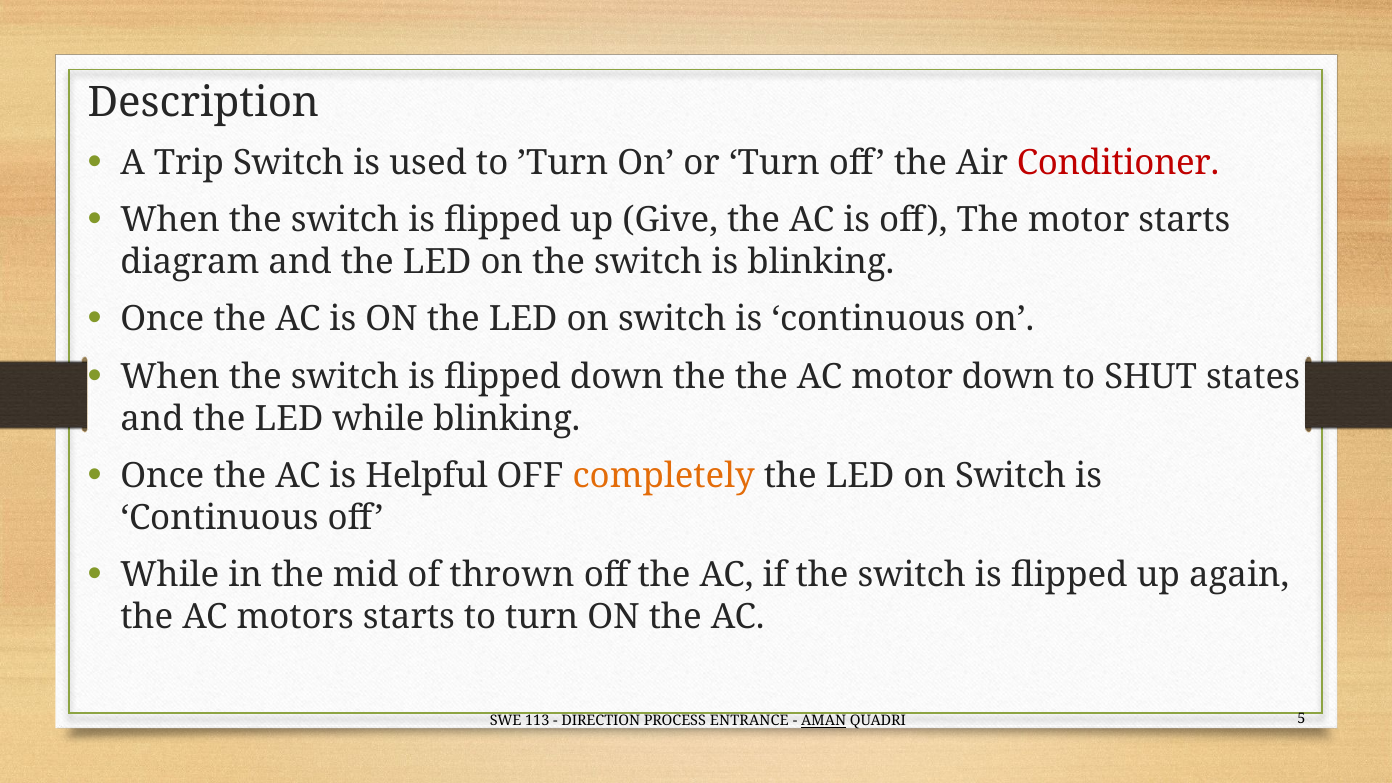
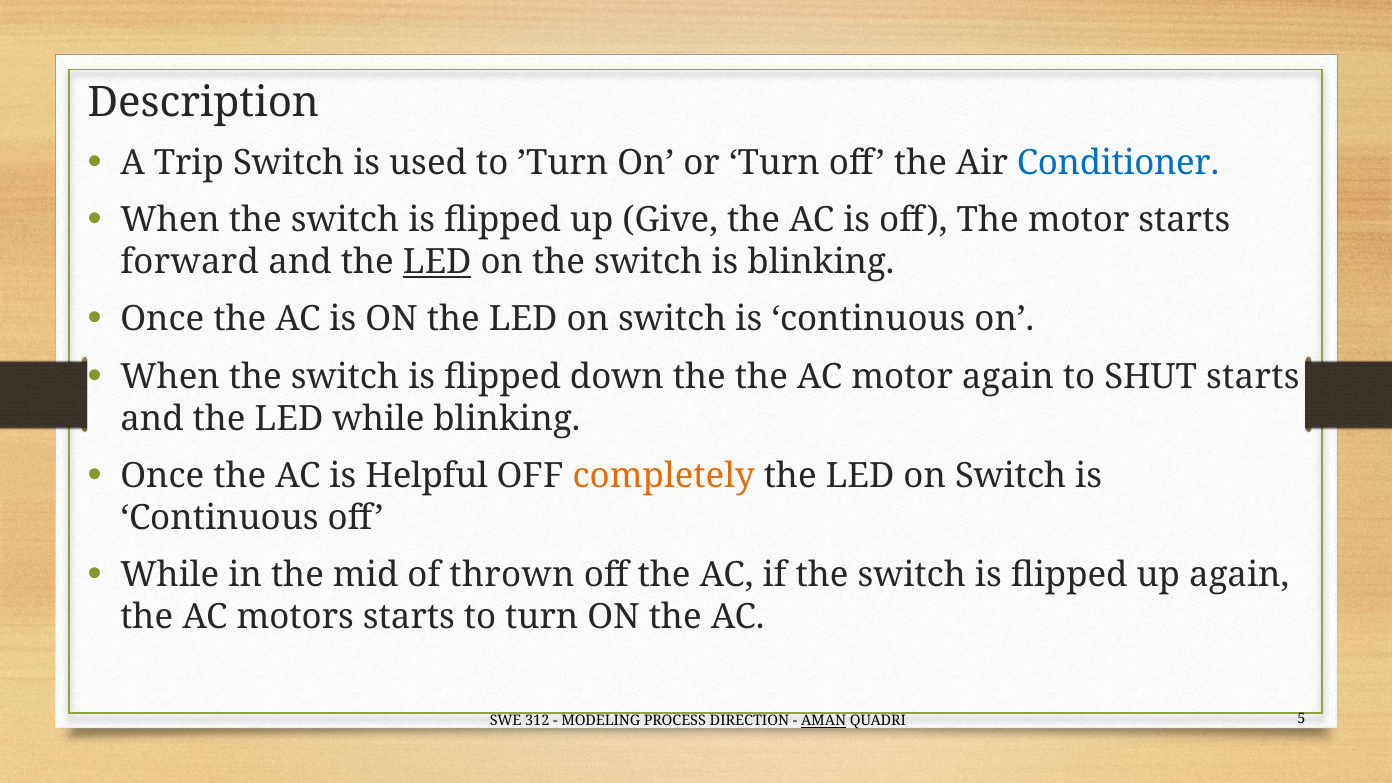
Conditioner colour: red -> blue (1118, 163)
diagram: diagram -> forward (190, 262)
LED underline: none -> present (437, 262)
motor down: down -> again (1008, 377)
SHUT states: states -> starts (1253, 377)
113: 113 -> 312 (537, 721)
DIRECTION: DIRECTION -> MODELING (601, 721)
ENTRANCE: ENTRANCE -> DIRECTION (749, 721)
